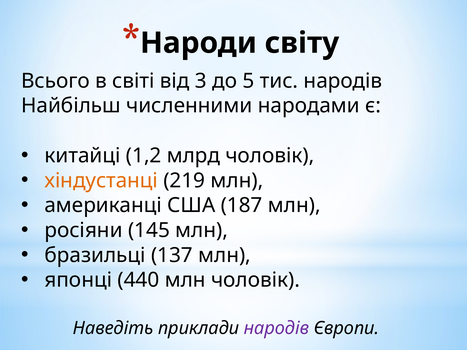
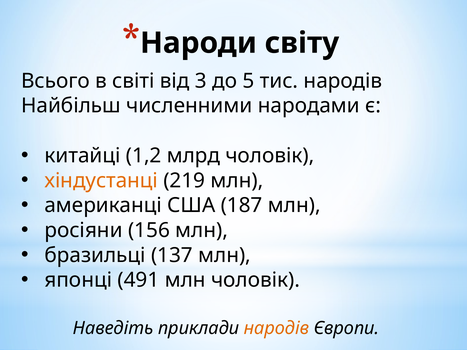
145: 145 -> 156 (149, 230)
440: 440 -> 491 (138, 280)
народів colour: purple -> orange (276, 328)
